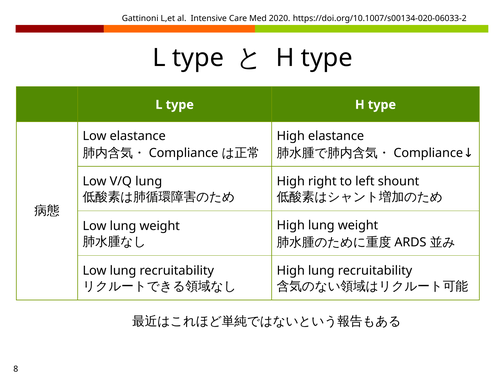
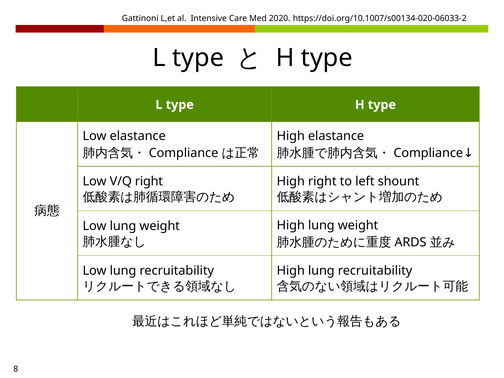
V/Q lung: lung -> right (149, 181)
